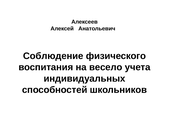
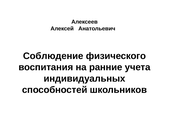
весело: весело -> ранние (106, 67)
